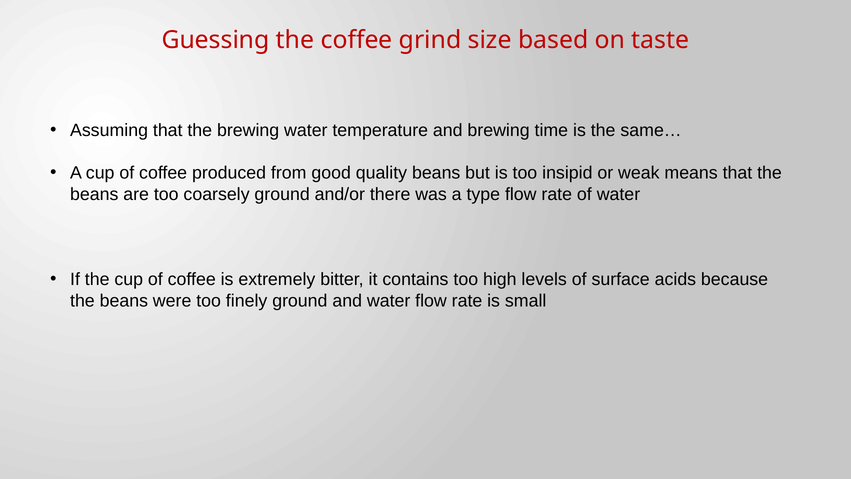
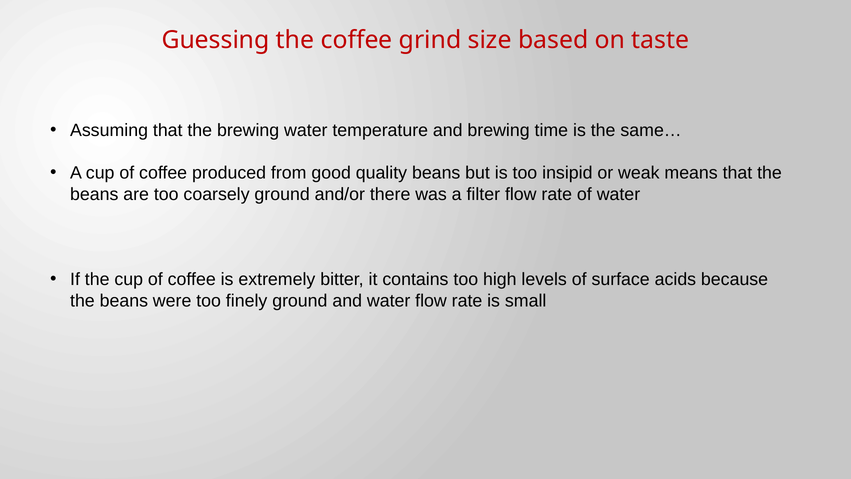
type: type -> filter (483, 194)
